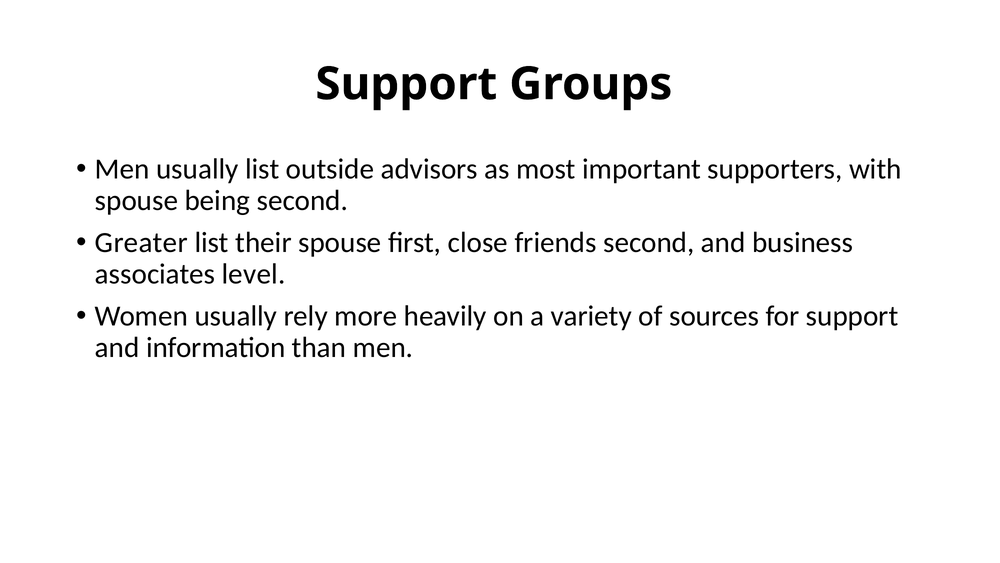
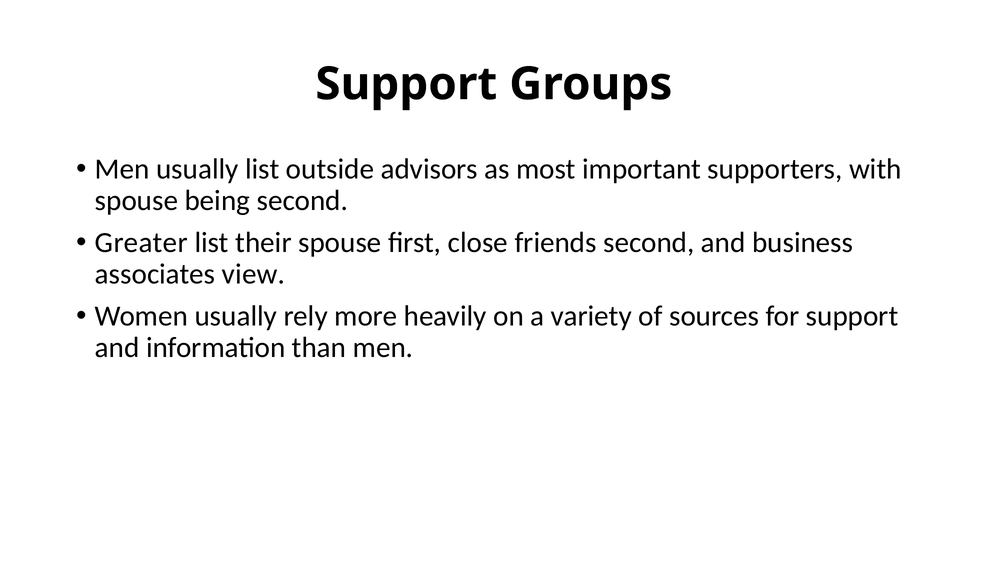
level: level -> view (253, 274)
